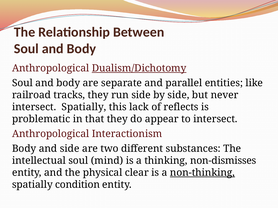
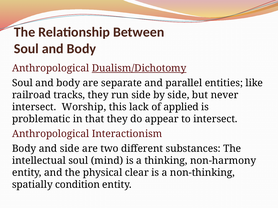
intersect Spatially: Spatially -> Worship (84, 107)
reflects: reflects -> applied (181, 107)
non-dismisses: non-dismisses -> non-harmony (223, 161)
non-thinking underline: present -> none (202, 173)
